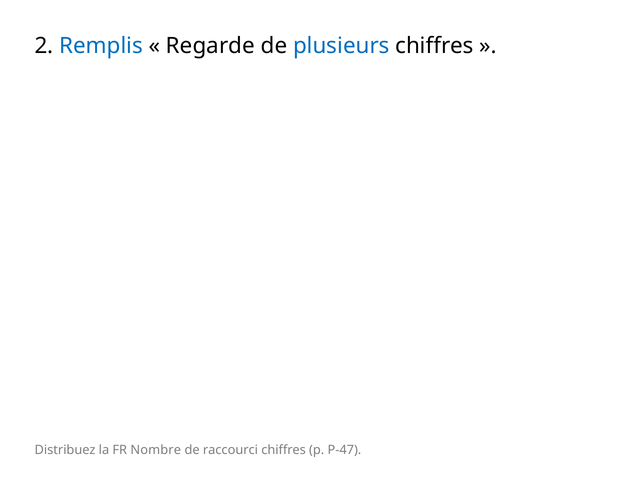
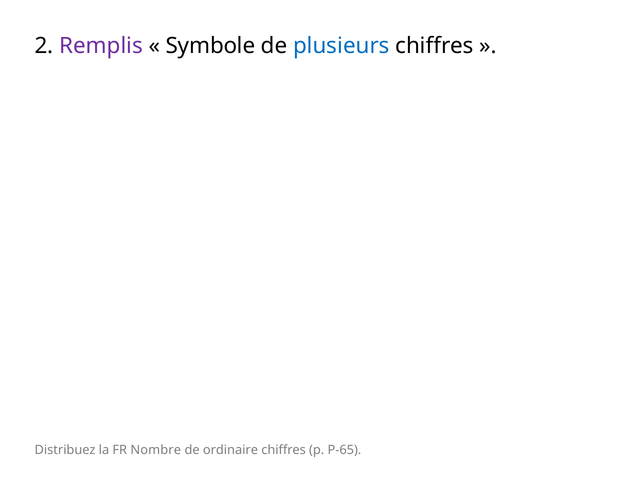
Remplis colour: blue -> purple (101, 46)
Regarde: Regarde -> Symbole (211, 46)
raccourci: raccourci -> ordinaire (230, 450)
P-47: P-47 -> P-65 (344, 450)
